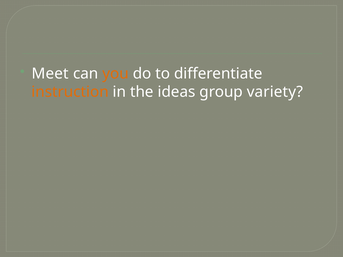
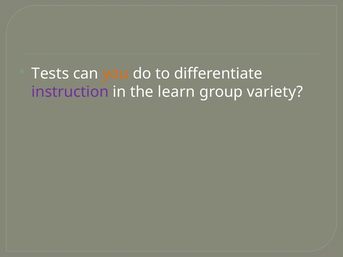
Meet: Meet -> Tests (50, 74)
instruction colour: orange -> purple (70, 92)
ideas: ideas -> learn (176, 92)
